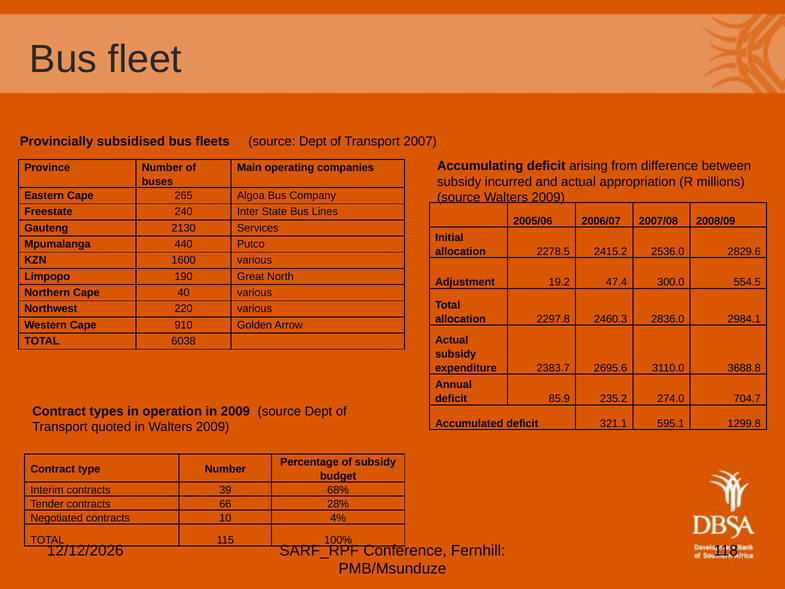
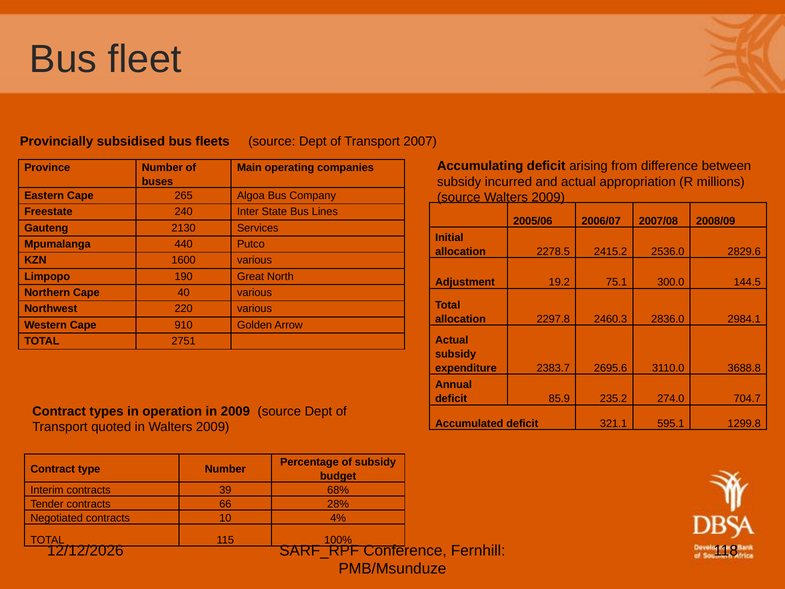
47.4: 47.4 -> 75.1 (617, 282)
554.5: 554.5 -> 144.5 (747, 282)
6038: 6038 -> 2751 (184, 341)
